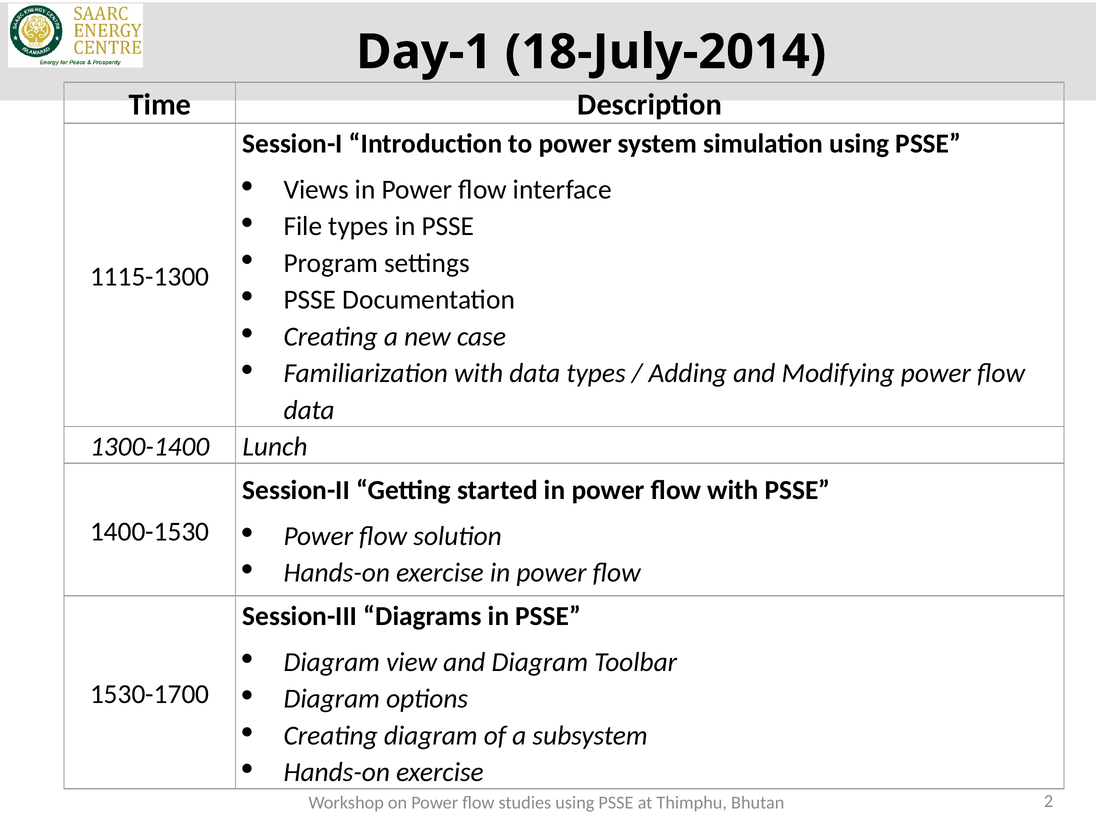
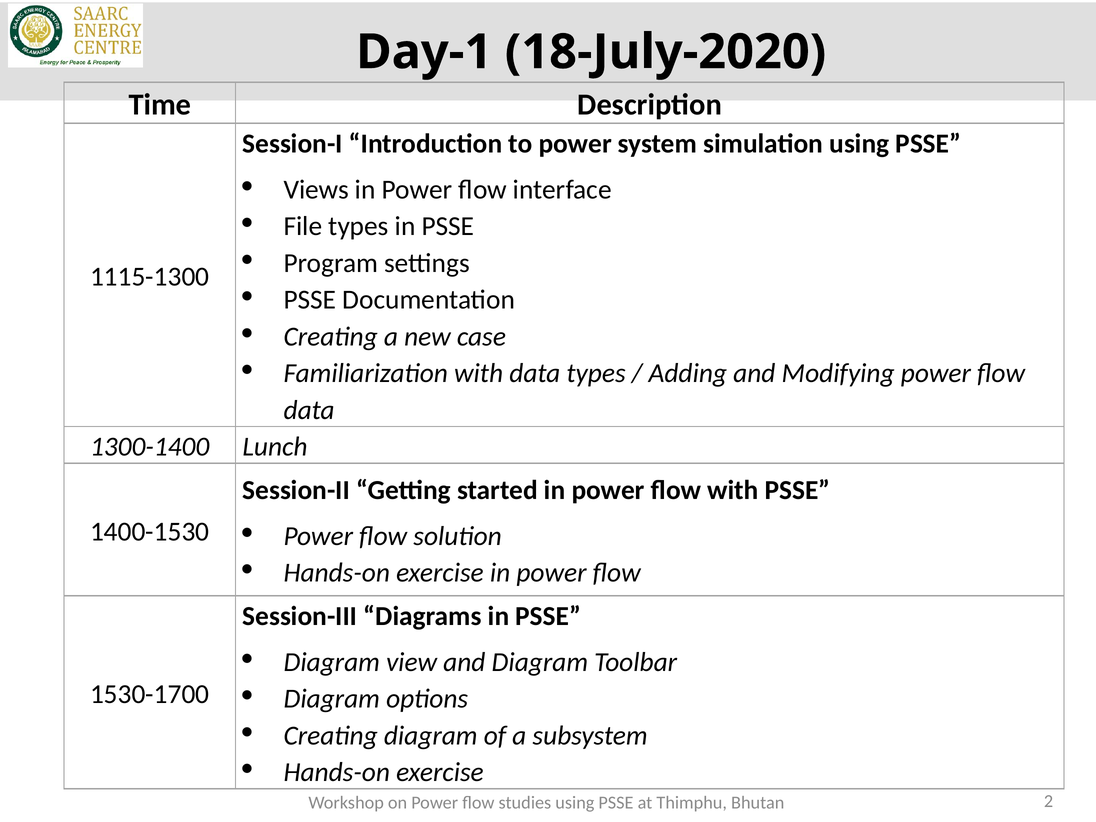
18-July-2014: 18-July-2014 -> 18-July-2020 (665, 52)
